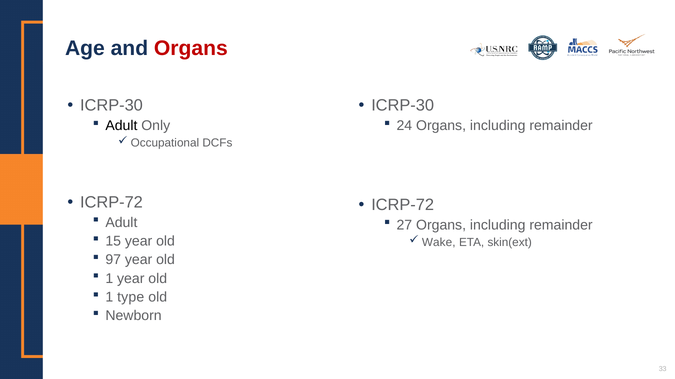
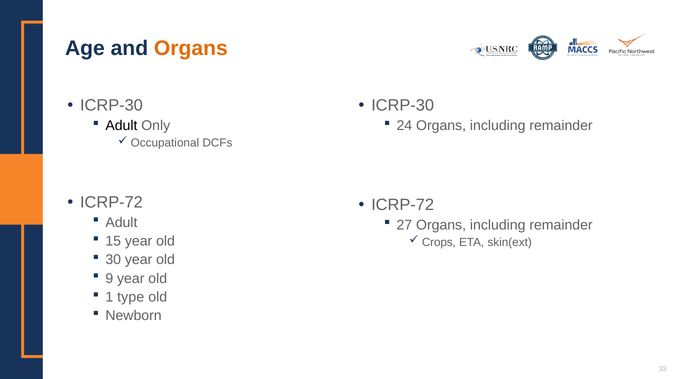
Organs colour: red -> orange (191, 49)
Wake: Wake -> Crops (439, 243)
97: 97 -> 30 (113, 260)
1: 1 -> 9 (109, 279)
